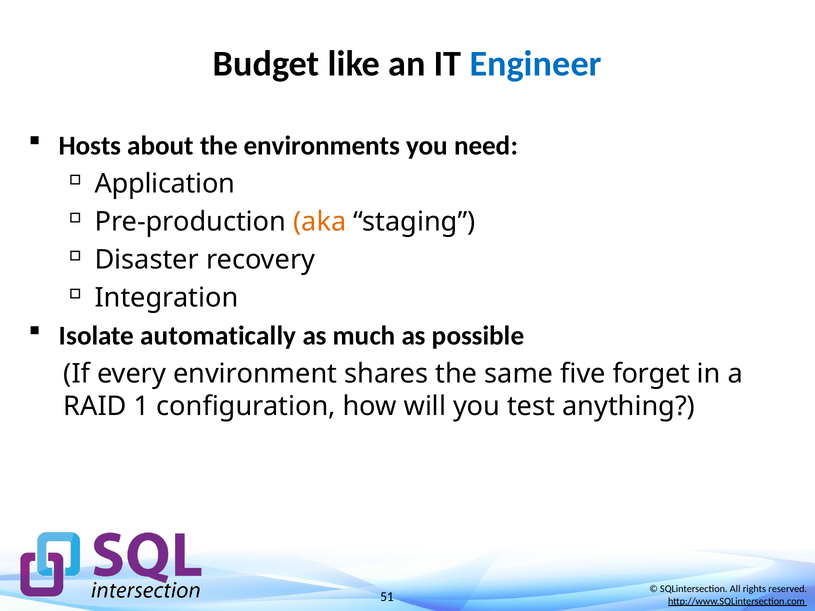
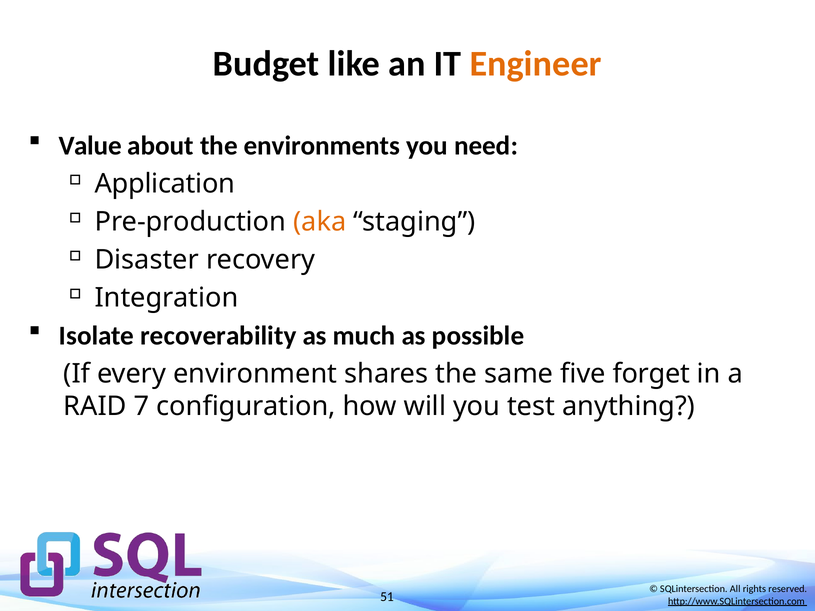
Engineer colour: blue -> orange (536, 64)
Hosts: Hosts -> Value (90, 146)
automatically: automatically -> recoverability (218, 336)
1: 1 -> 7 (142, 406)
